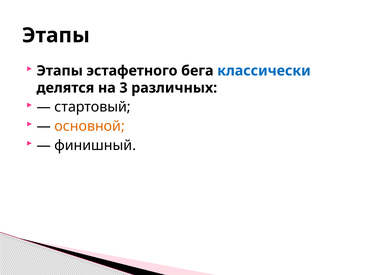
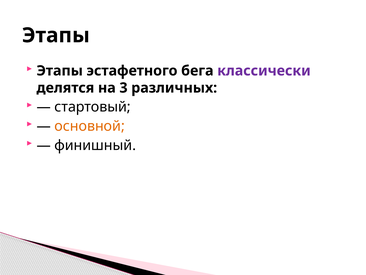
классически colour: blue -> purple (264, 71)
